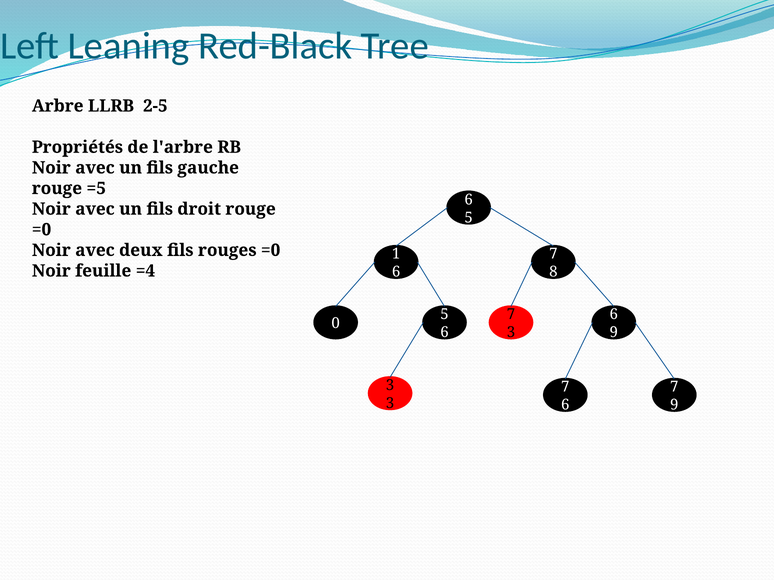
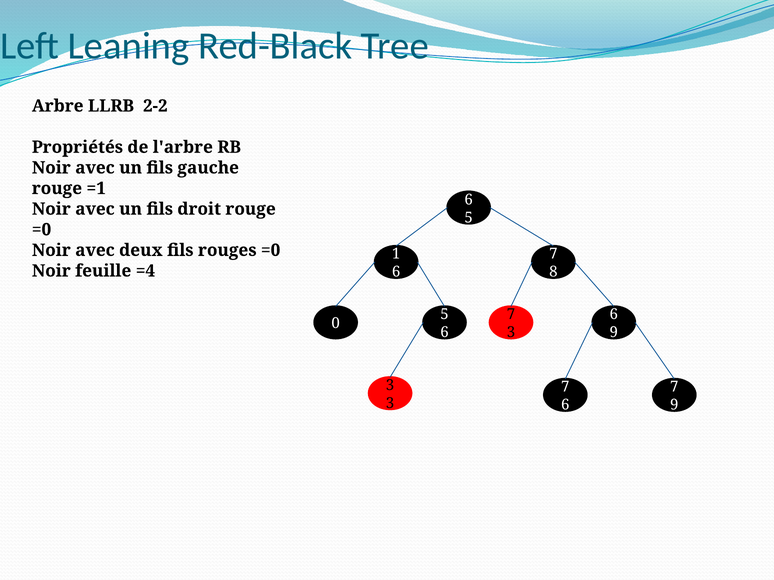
2-5: 2-5 -> 2-2 (155, 106)
=5: =5 -> =1 (96, 189)
